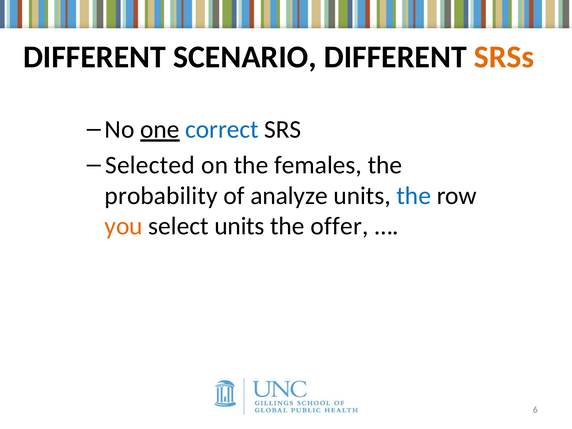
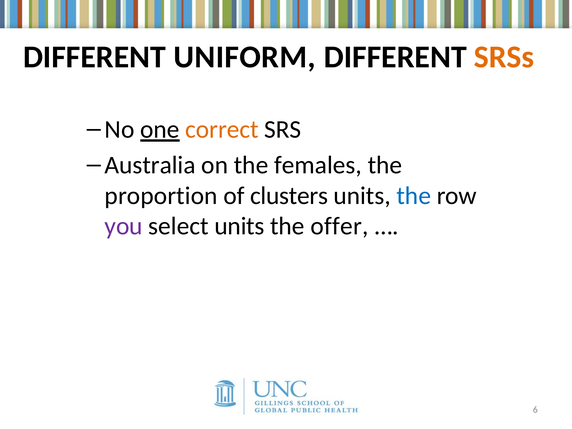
SCENARIO: SCENARIO -> UNIFORM (245, 57)
correct colour: blue -> orange (222, 130)
Selected: Selected -> Australia (150, 165)
probability: probability -> proportion (161, 196)
analyze: analyze -> clusters (289, 196)
you colour: orange -> purple (124, 226)
